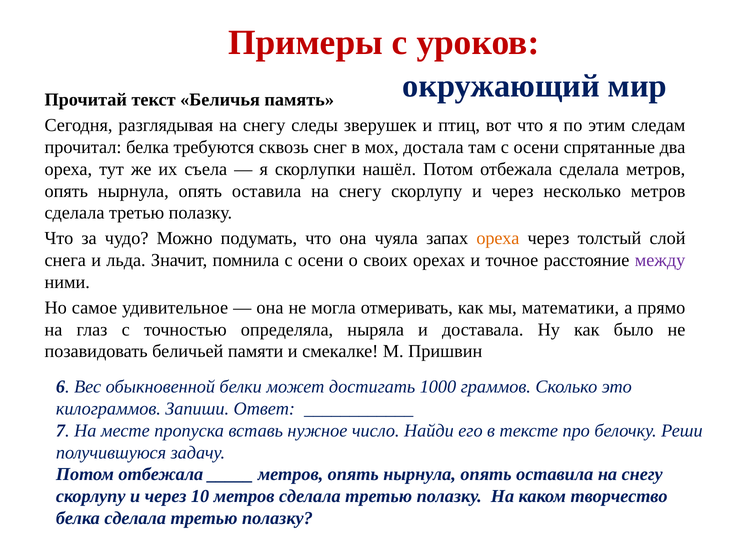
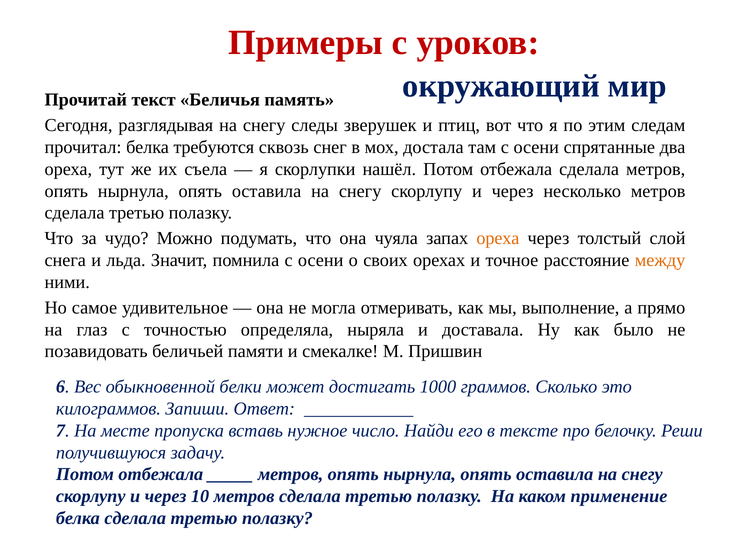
между colour: purple -> orange (660, 260)
математики: математики -> выполнение (571, 308)
творчество: творчество -> применение (619, 496)
